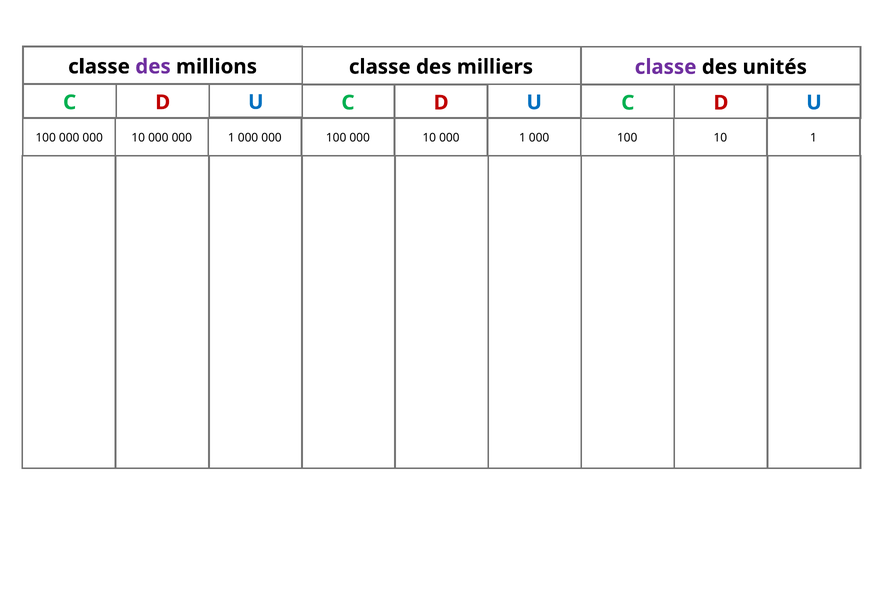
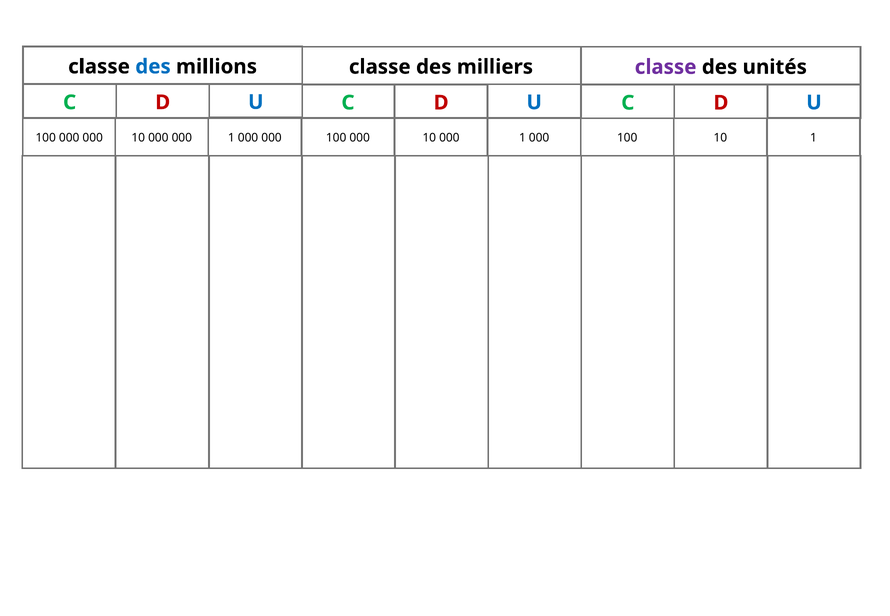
des colour: purple -> blue (153, 67)
